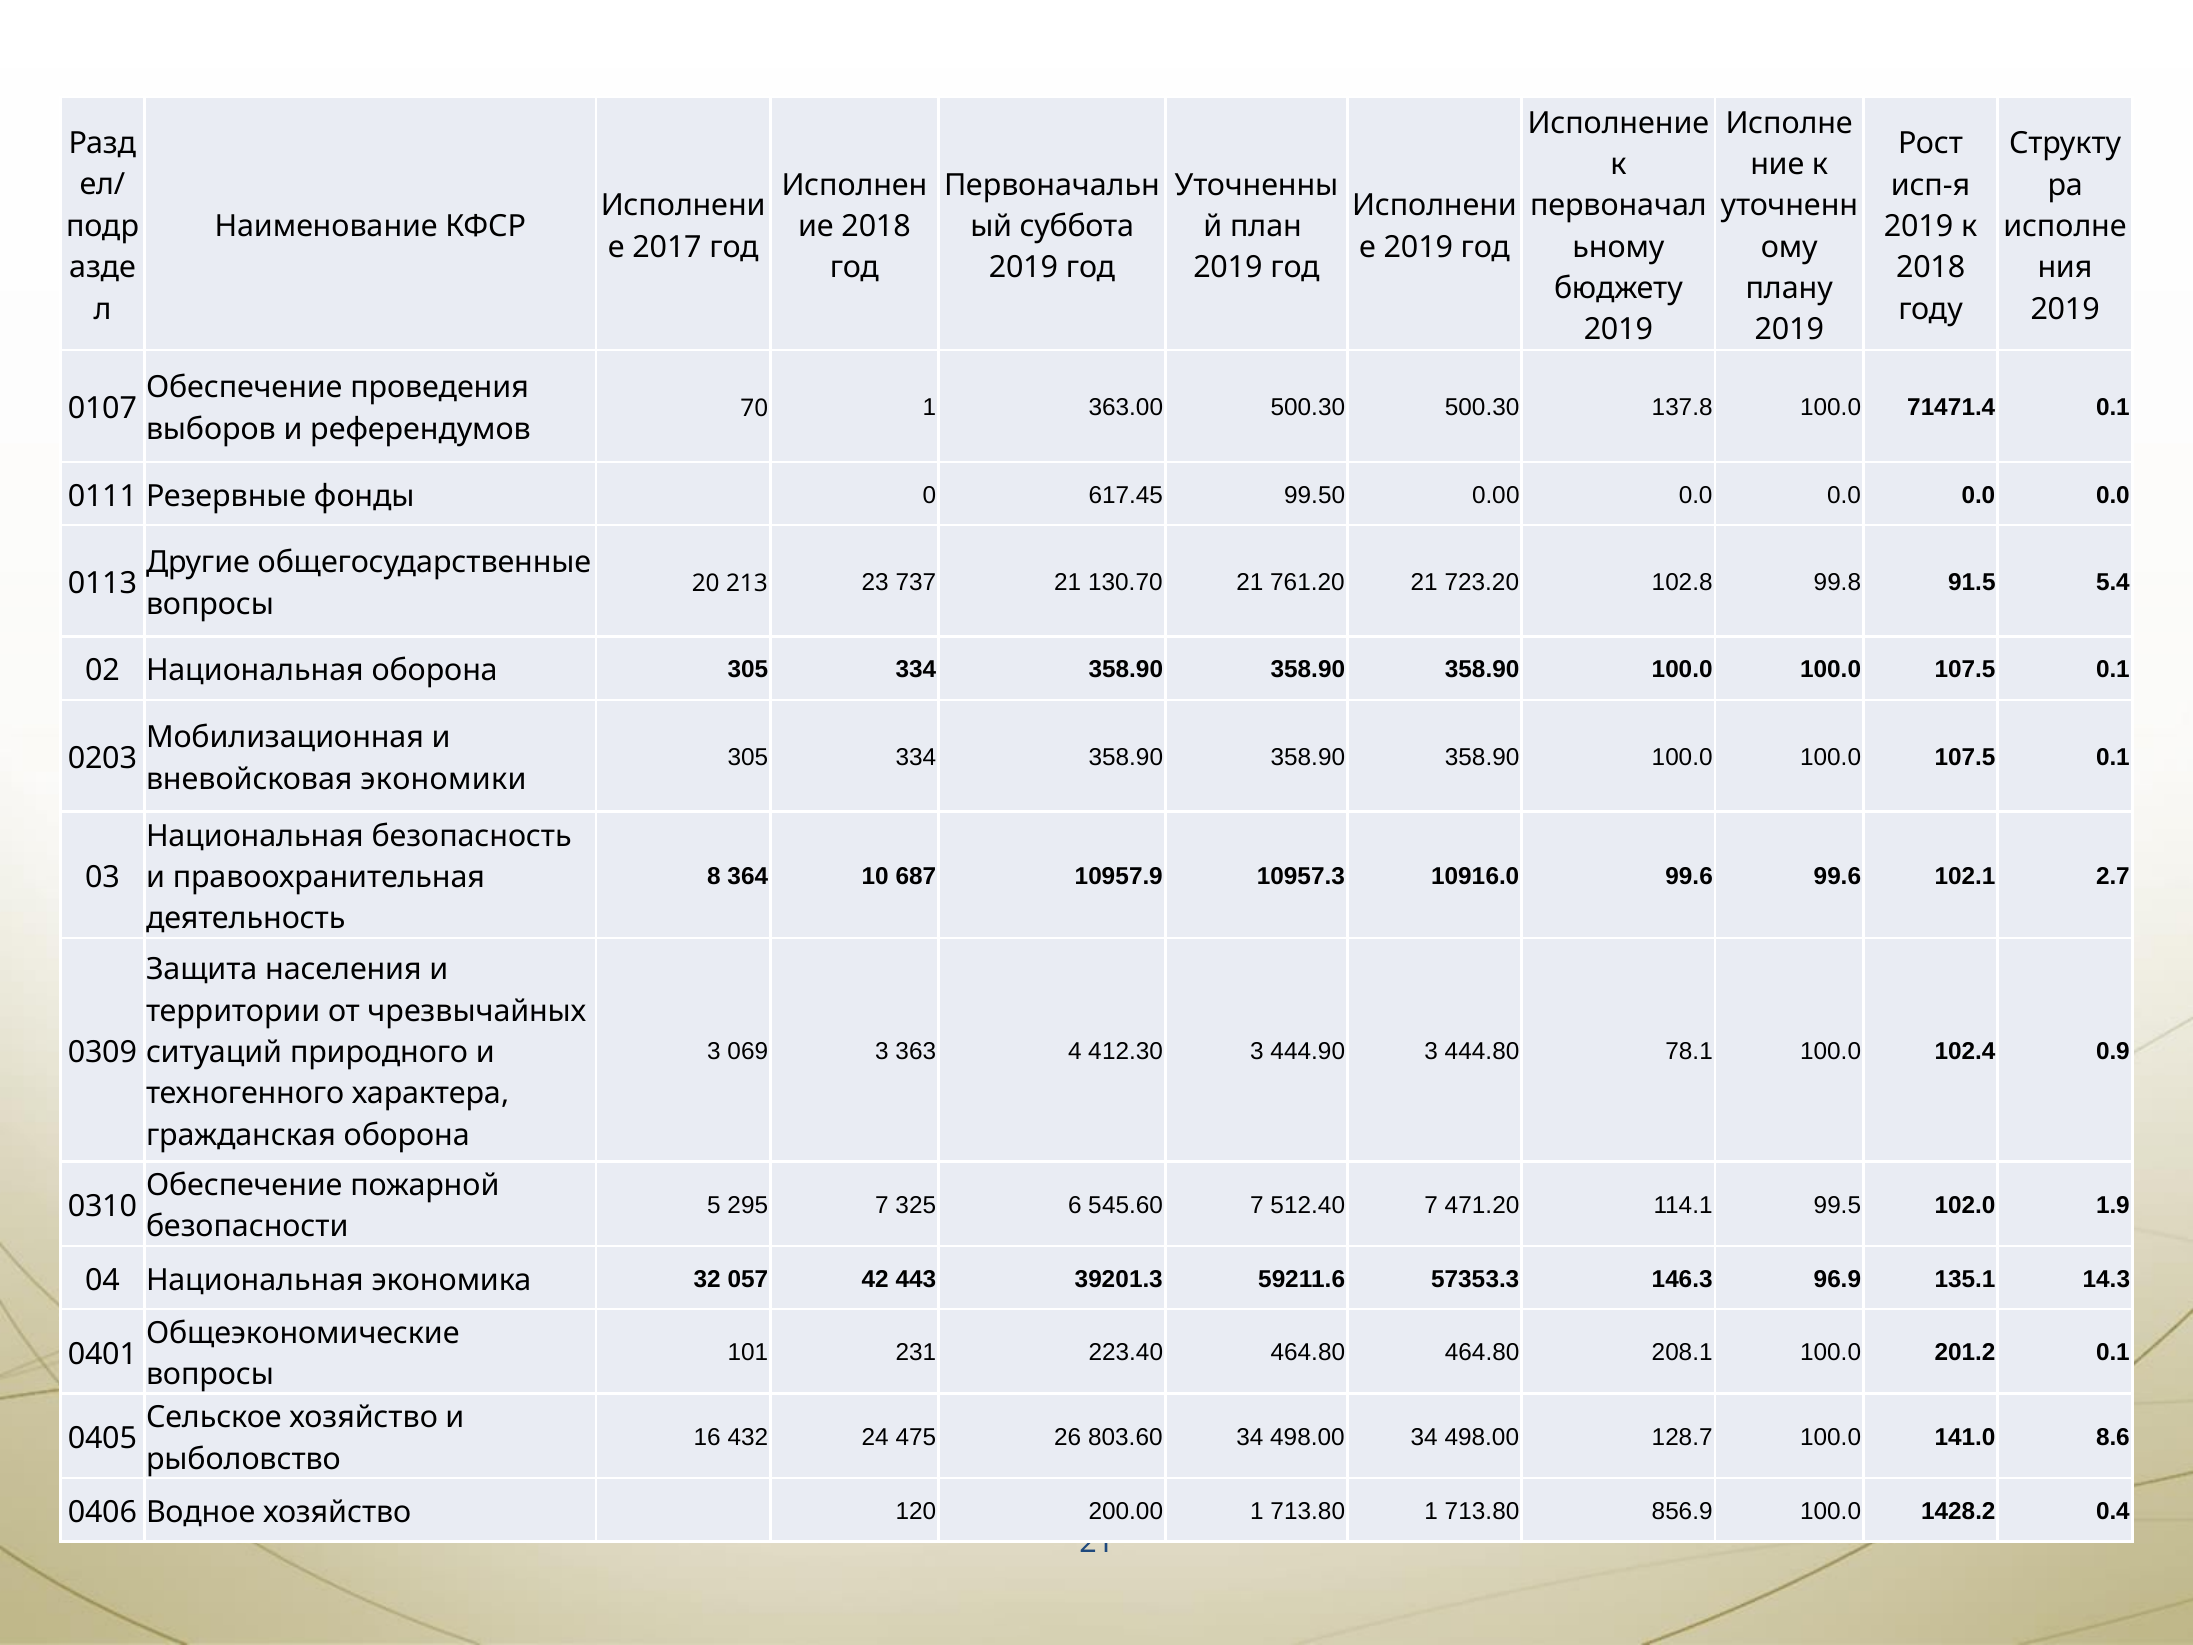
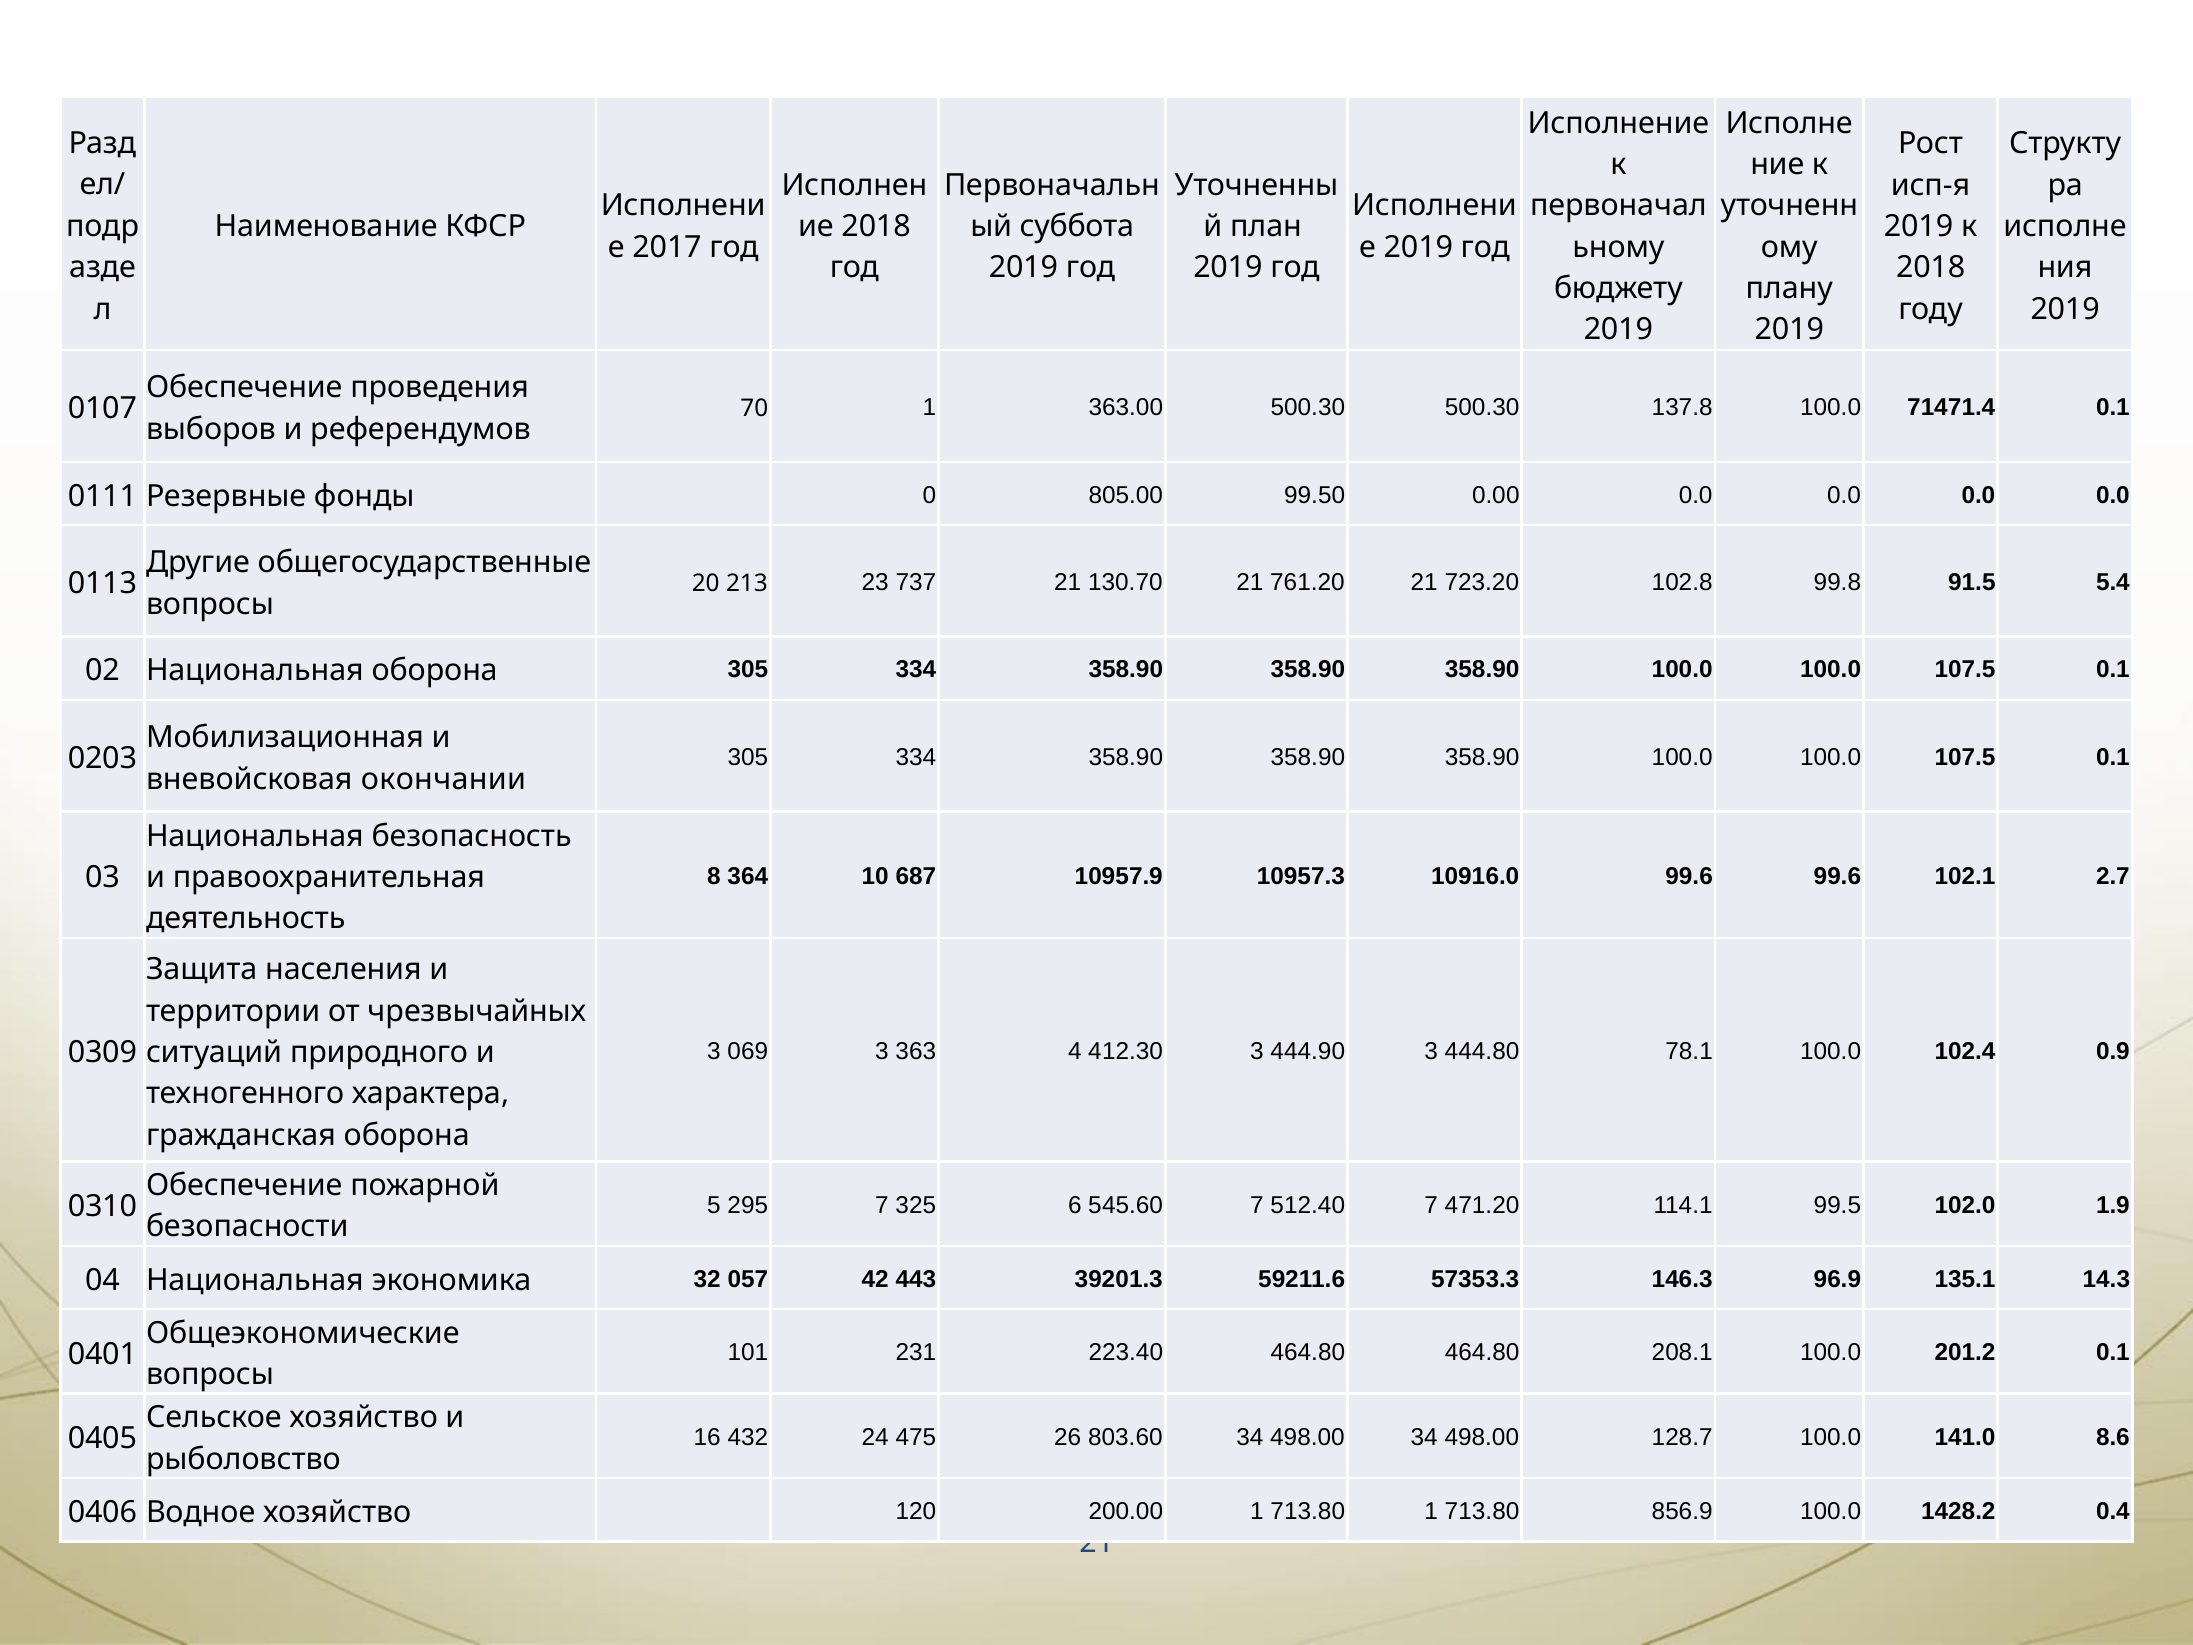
617.45: 617.45 -> 805.00 (1126, 495)
экономики: экономики -> окончании (443, 779)
